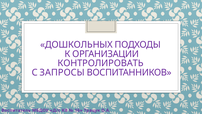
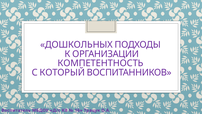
КОНТРОЛИРОВАТЬ: КОНТРОЛИРОВАТЬ -> КОМПЕТЕНТНОСТЬ (101, 63)
ЗАПРОСЫ: ЗАПРОСЫ -> КОТОРЫЙ (62, 72)
